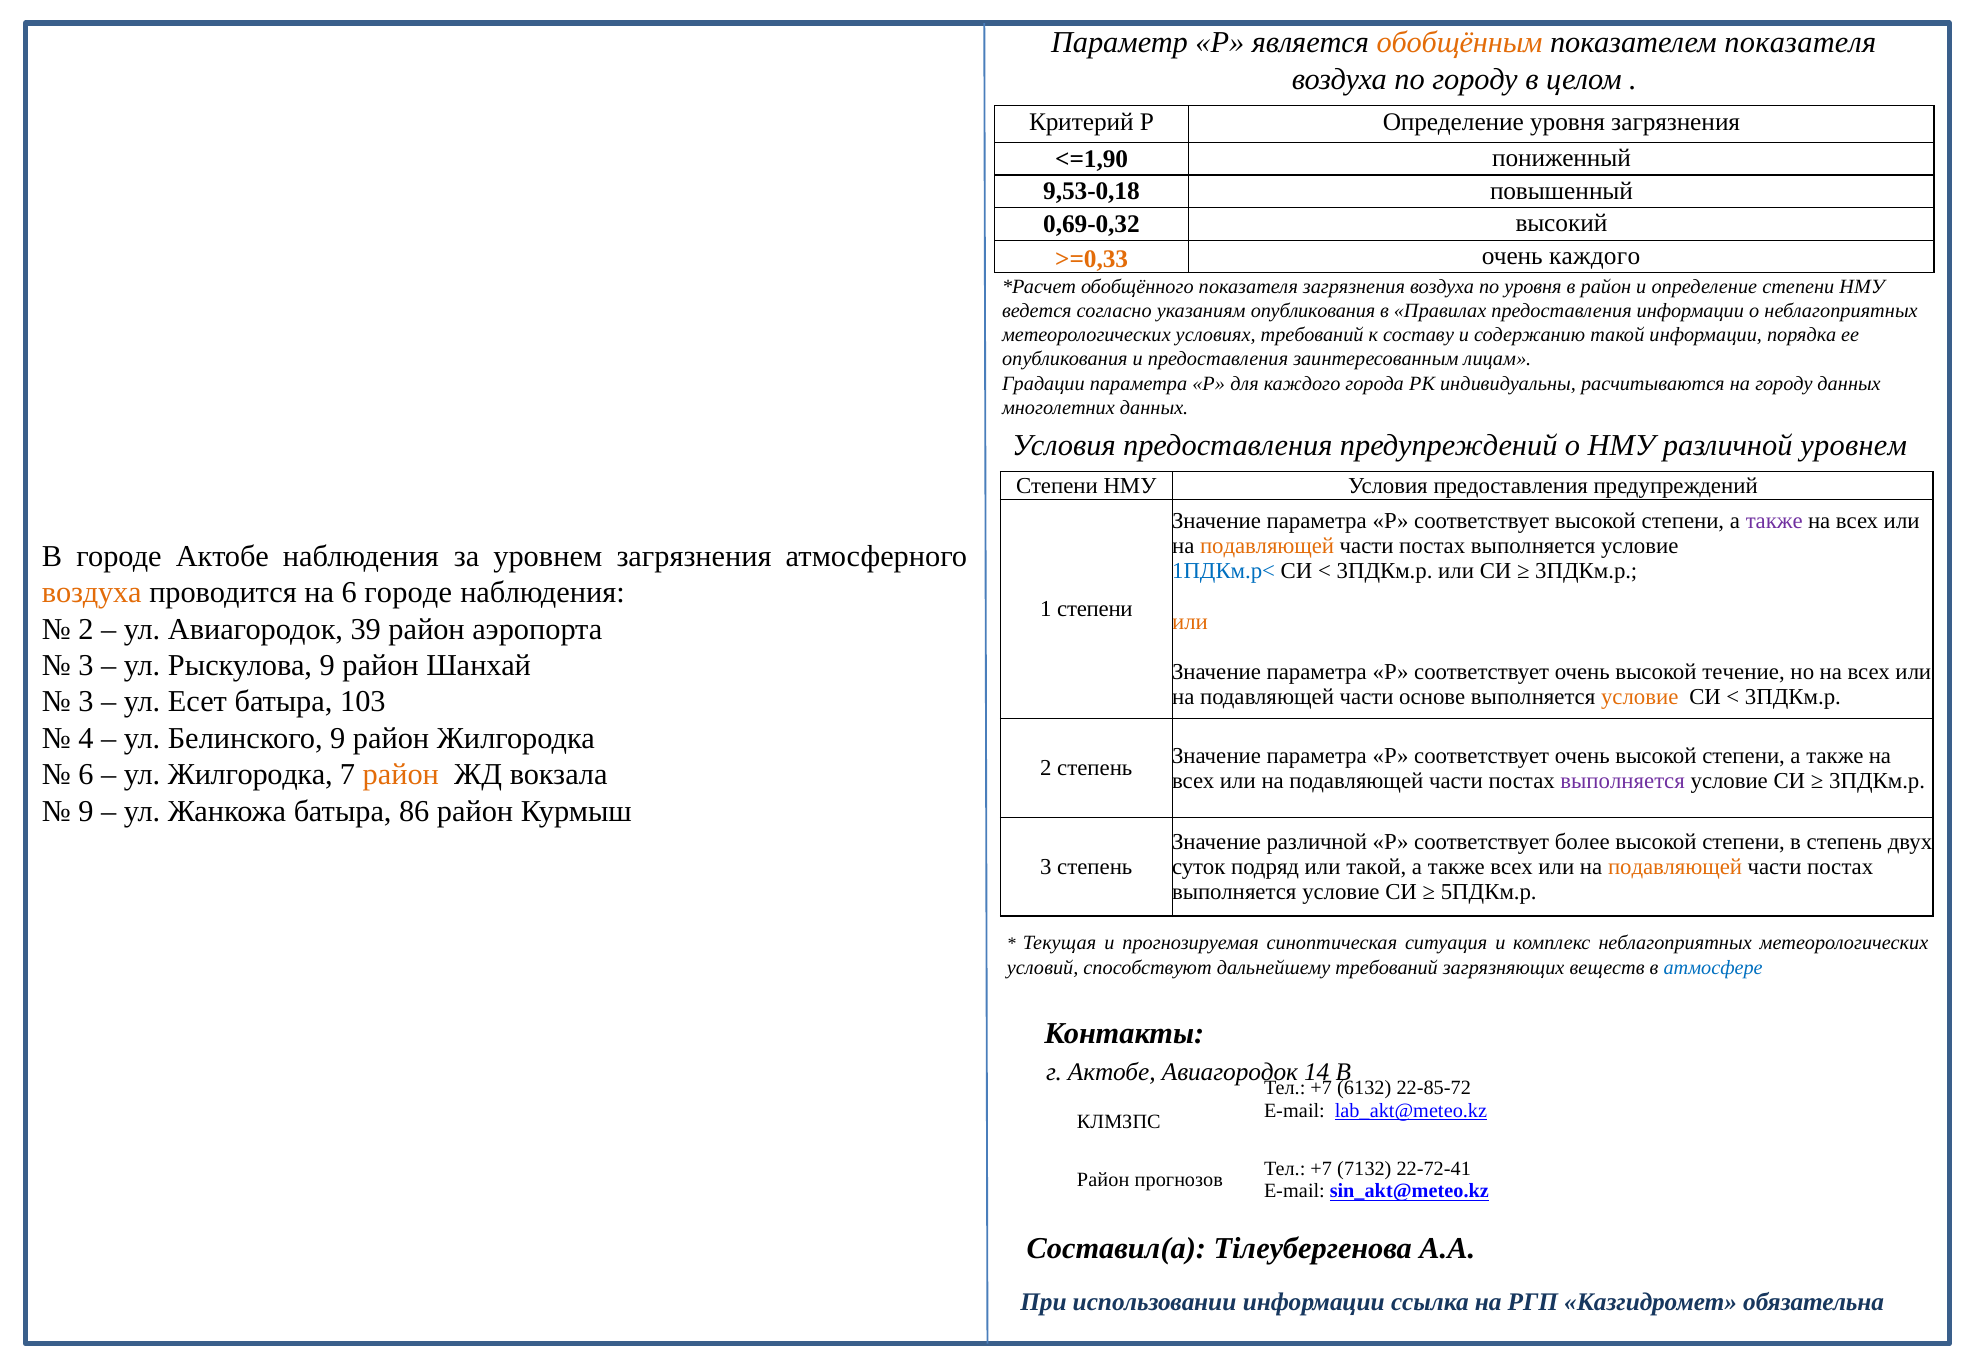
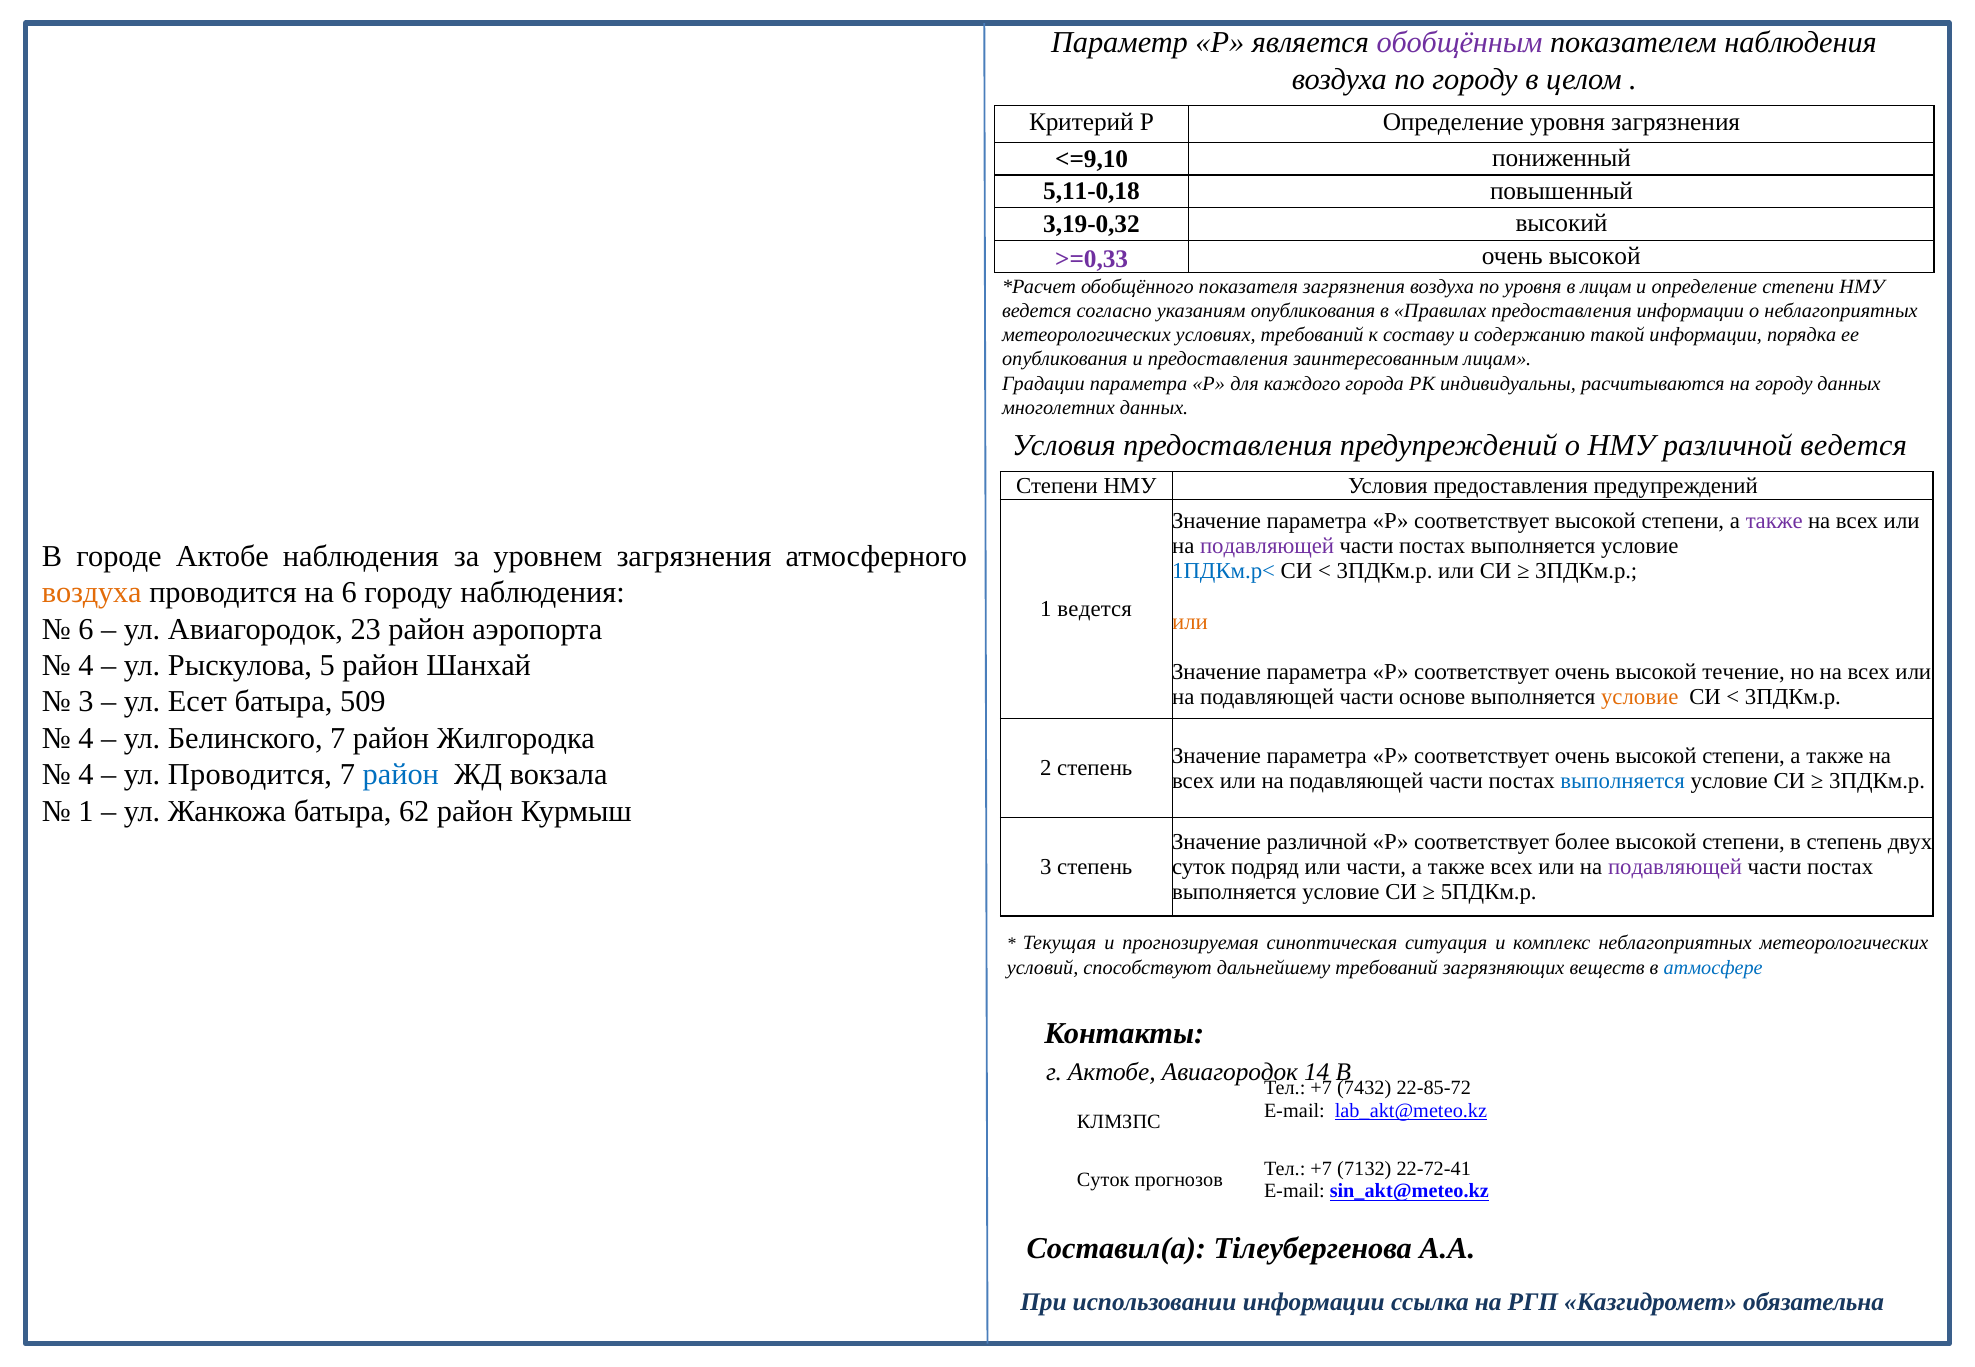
обобщённым colour: orange -> purple (1460, 43)
показателем показателя: показателя -> наблюдения (1801, 43)
<=1,90: <=1,90 -> <=9,10 (1092, 159)
9,53-0,18: 9,53-0,18 -> 5,11-0,18 (1091, 191)
0,69-0,32: 0,69-0,32 -> 3,19-0,32 (1091, 224)
>=0,33 colour: orange -> purple (1092, 259)
каждого: каждого -> высокой (1595, 256)
в район: район -> лицам (1606, 287)
различной уровнем: уровнем -> ведется (1854, 446)
подавляющей colour: orange -> purple (1267, 546)
6 городе: городе -> городу (408, 593)
1 степени: степени -> ведется (1095, 609)
2: 2 -> 6 (86, 629)
39: 39 -> 23 (366, 629)
3: 3 -> 4 (86, 666)
Рыскулова 9: 9 -> 5 (327, 666)
103: 103 -> 509 (363, 702)
Белинского 9: 9 -> 7 (338, 739)
6: 6 -> 4 (86, 775)
ул Жилгородка: Жилгородка -> Проводится (250, 775)
район colour: orange -> blue (401, 775)
выполняется colour: purple -> blue (1623, 781)
9: 9 -> 1 (86, 812)
86: 86 -> 62 (414, 812)
или такой: такой -> части (1376, 867)
подавляющей colour: orange -> purple (1675, 867)
6132: 6132 -> 7432 (1364, 1089)
Район: Район -> Суток (1103, 1180)
